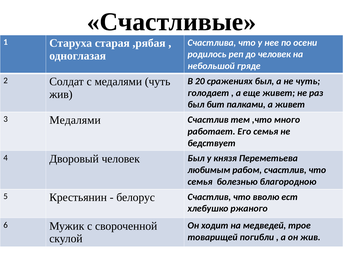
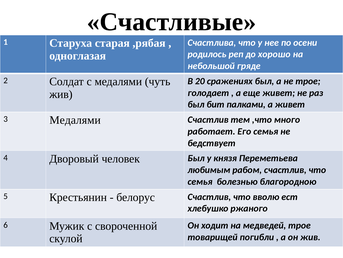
до человек: человек -> хорошо (274, 54)
не чуть: чуть -> трое (308, 81)
